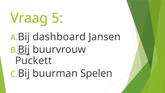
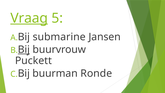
Vraag underline: none -> present (29, 18)
dashboard: dashboard -> submarine (59, 37)
Spelen: Spelen -> Ronde (96, 73)
